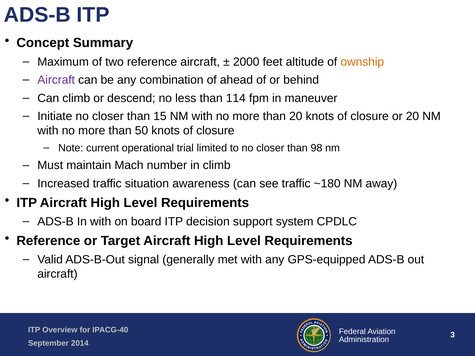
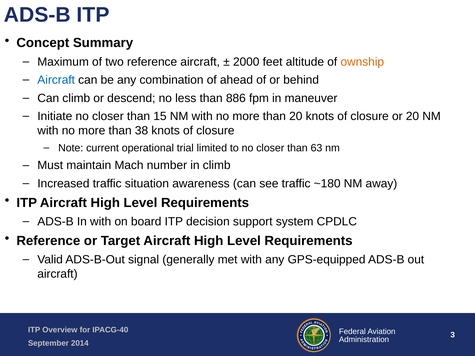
Aircraft colour: purple -> blue (56, 80)
114: 114 -> 886 (236, 98)
50: 50 -> 38 (142, 131)
98: 98 -> 63 (316, 148)
